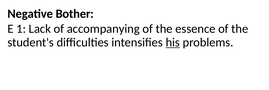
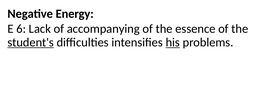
Bother: Bother -> Energy (75, 14)
1: 1 -> 6 (21, 29)
student's underline: none -> present (31, 42)
